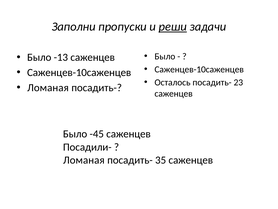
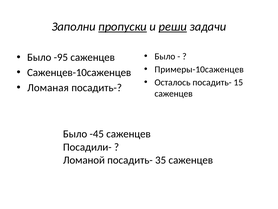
пропуски underline: none -> present (123, 27)
-13: -13 -> -95 (61, 57)
Саженцев-10саженцев: Саженцев-10саженцев -> Примеры-10саженцев (199, 69)
23: 23 -> 15 (238, 82)
Ломаная: Ломаная -> Ломаной (84, 160)
